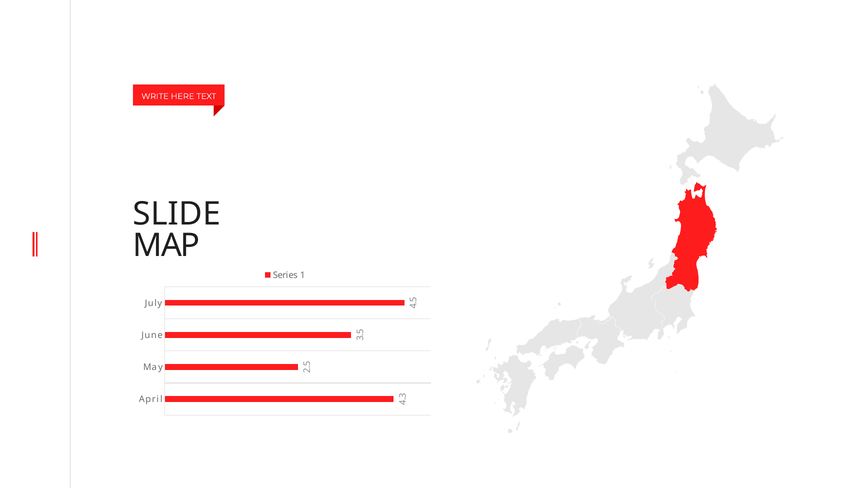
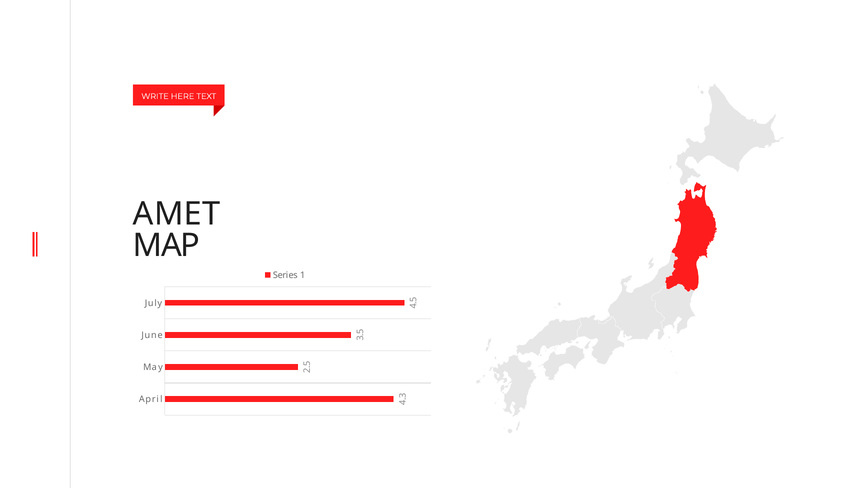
SLIDE: SLIDE -> AMET (177, 214)
